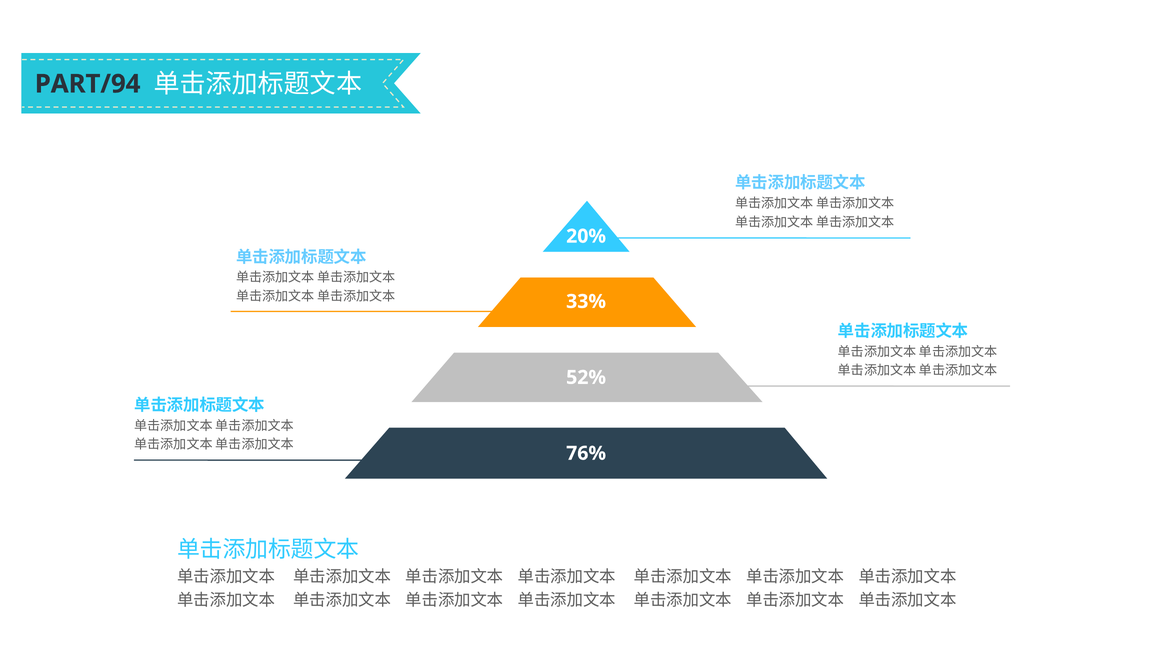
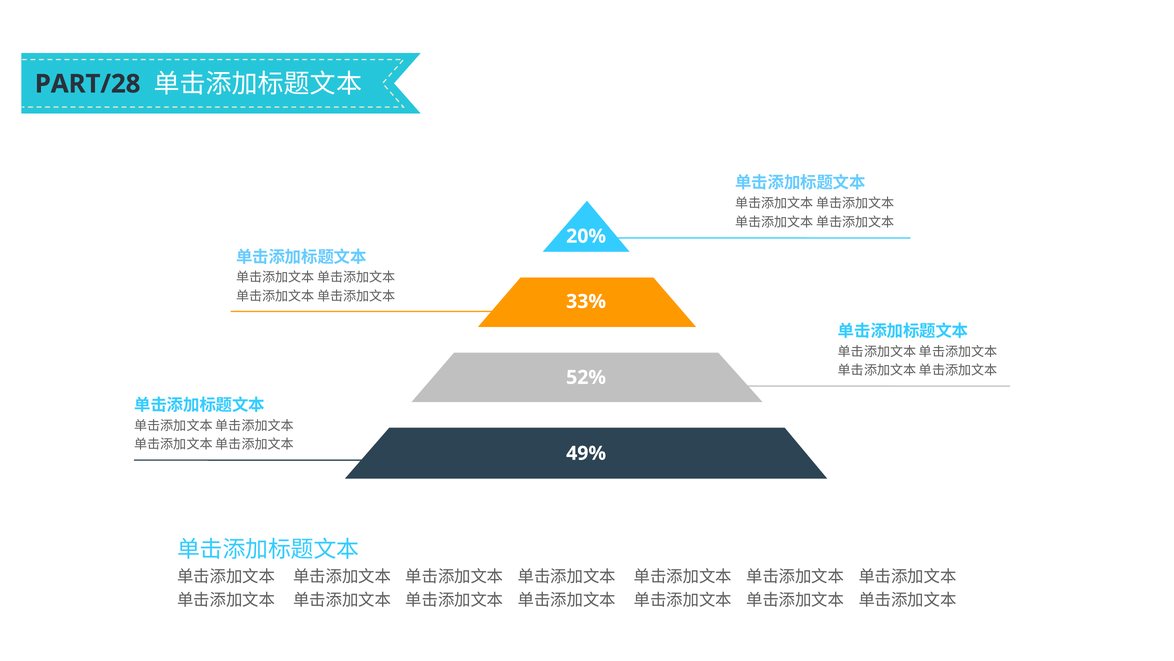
PART/94: PART/94 -> PART/28 (88, 84)
76%: 76% -> 49% (586, 453)
